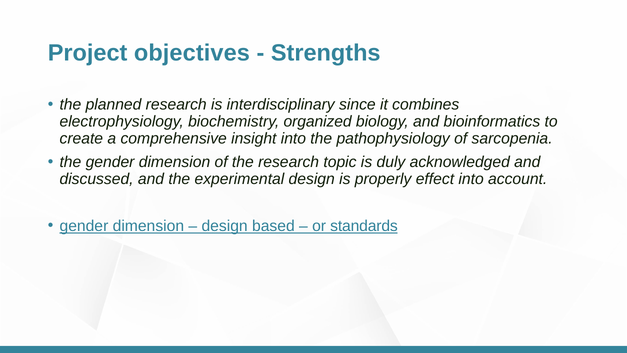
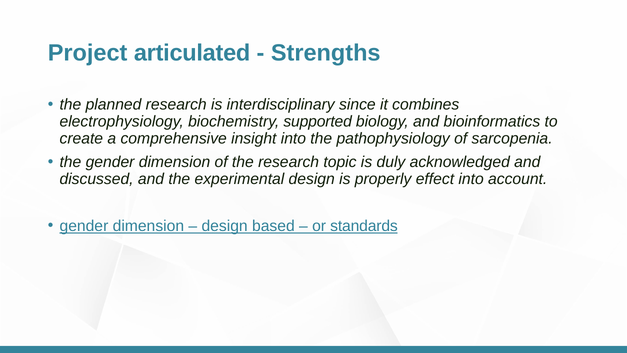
objectives: objectives -> articulated (192, 53)
organized: organized -> supported (318, 122)
